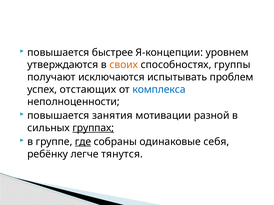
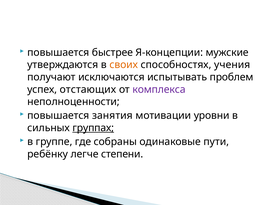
уровнем: уровнем -> мужские (227, 53)
группы: группы -> учения (232, 65)
комплекса colour: blue -> purple (159, 90)
разной: разной -> уровни (212, 116)
где underline: present -> none (83, 142)
себя: себя -> пути (216, 142)
тянутся: тянутся -> степени (122, 154)
